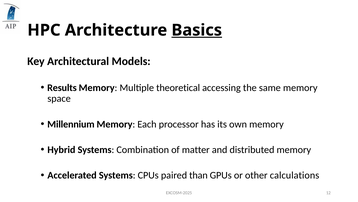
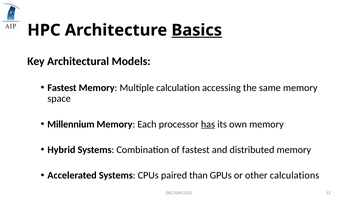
Results: Results -> Fastest (62, 87)
theoretical: theoretical -> calculation (178, 87)
has underline: none -> present (208, 124)
of matter: matter -> fastest (196, 149)
